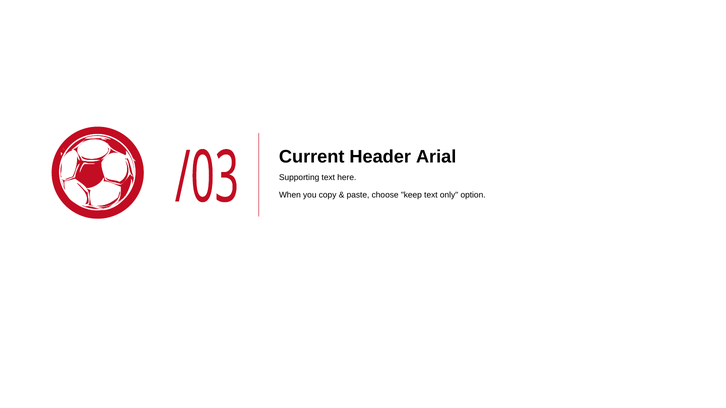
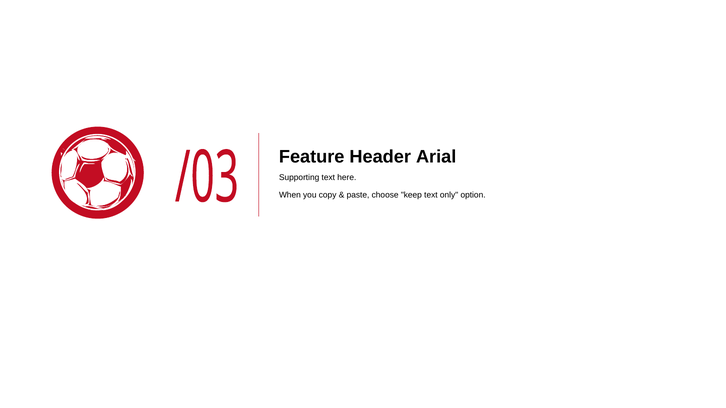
Current: Current -> Feature (312, 157)
